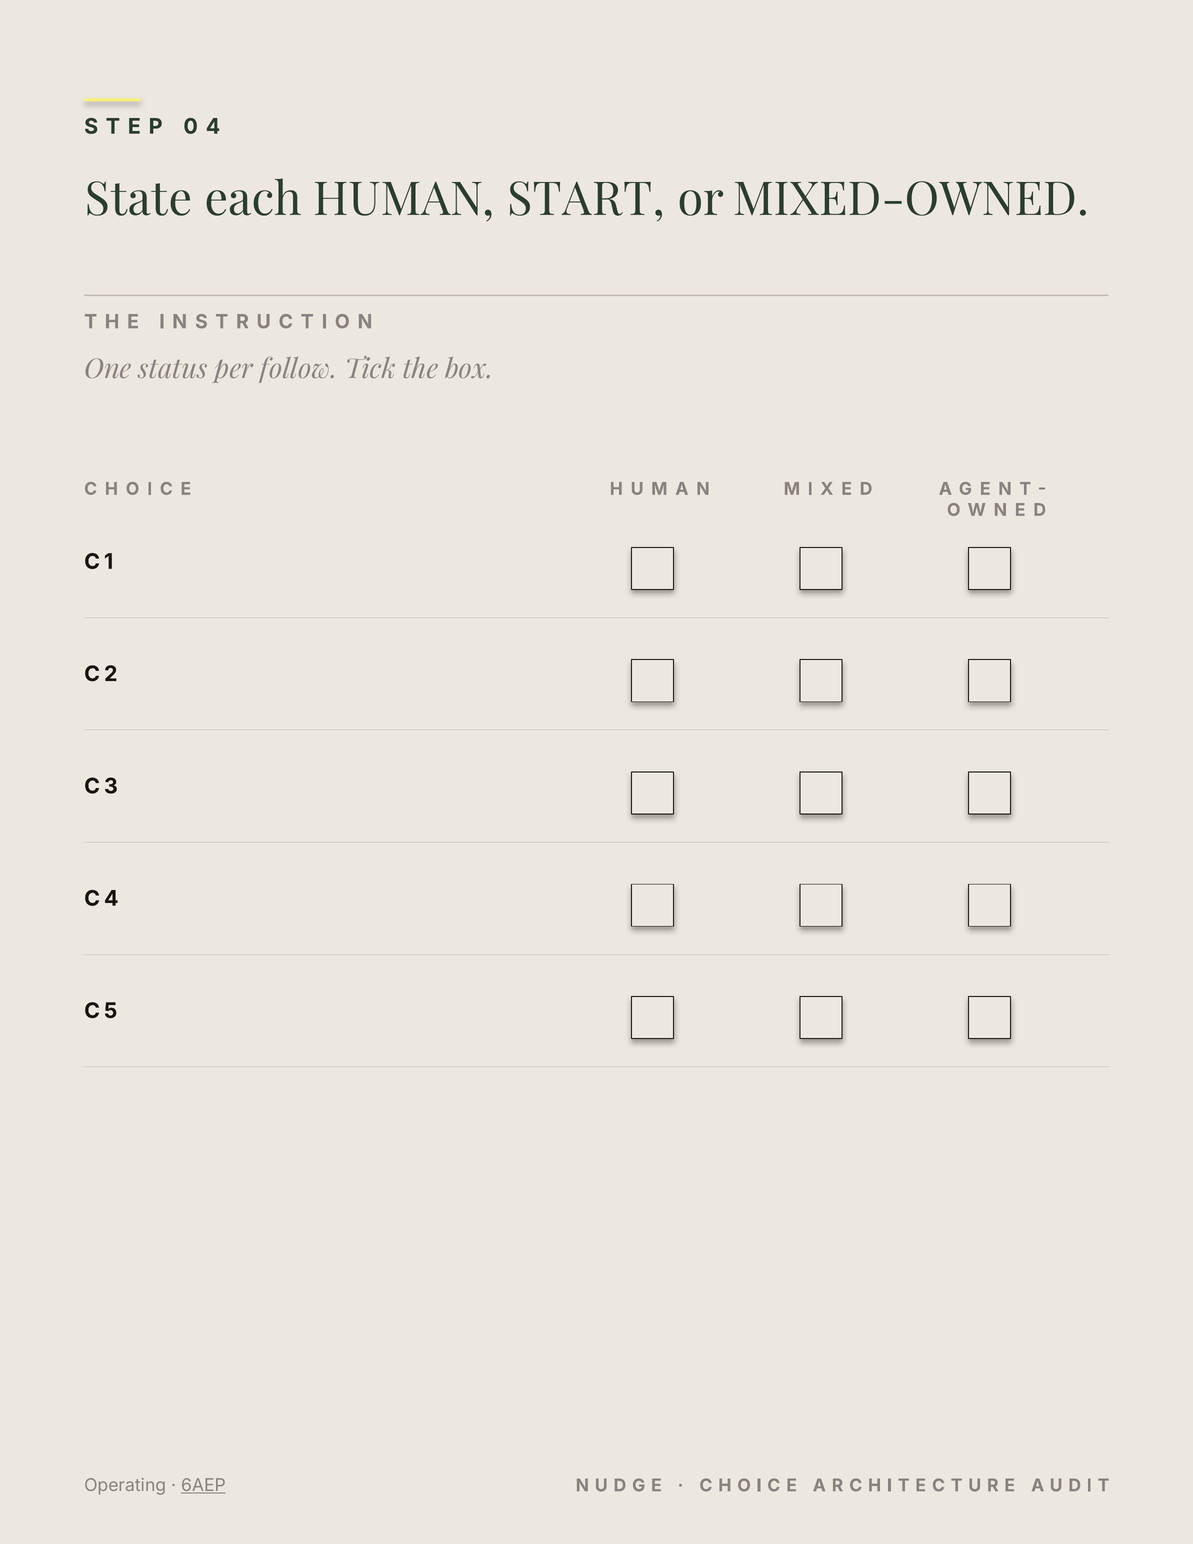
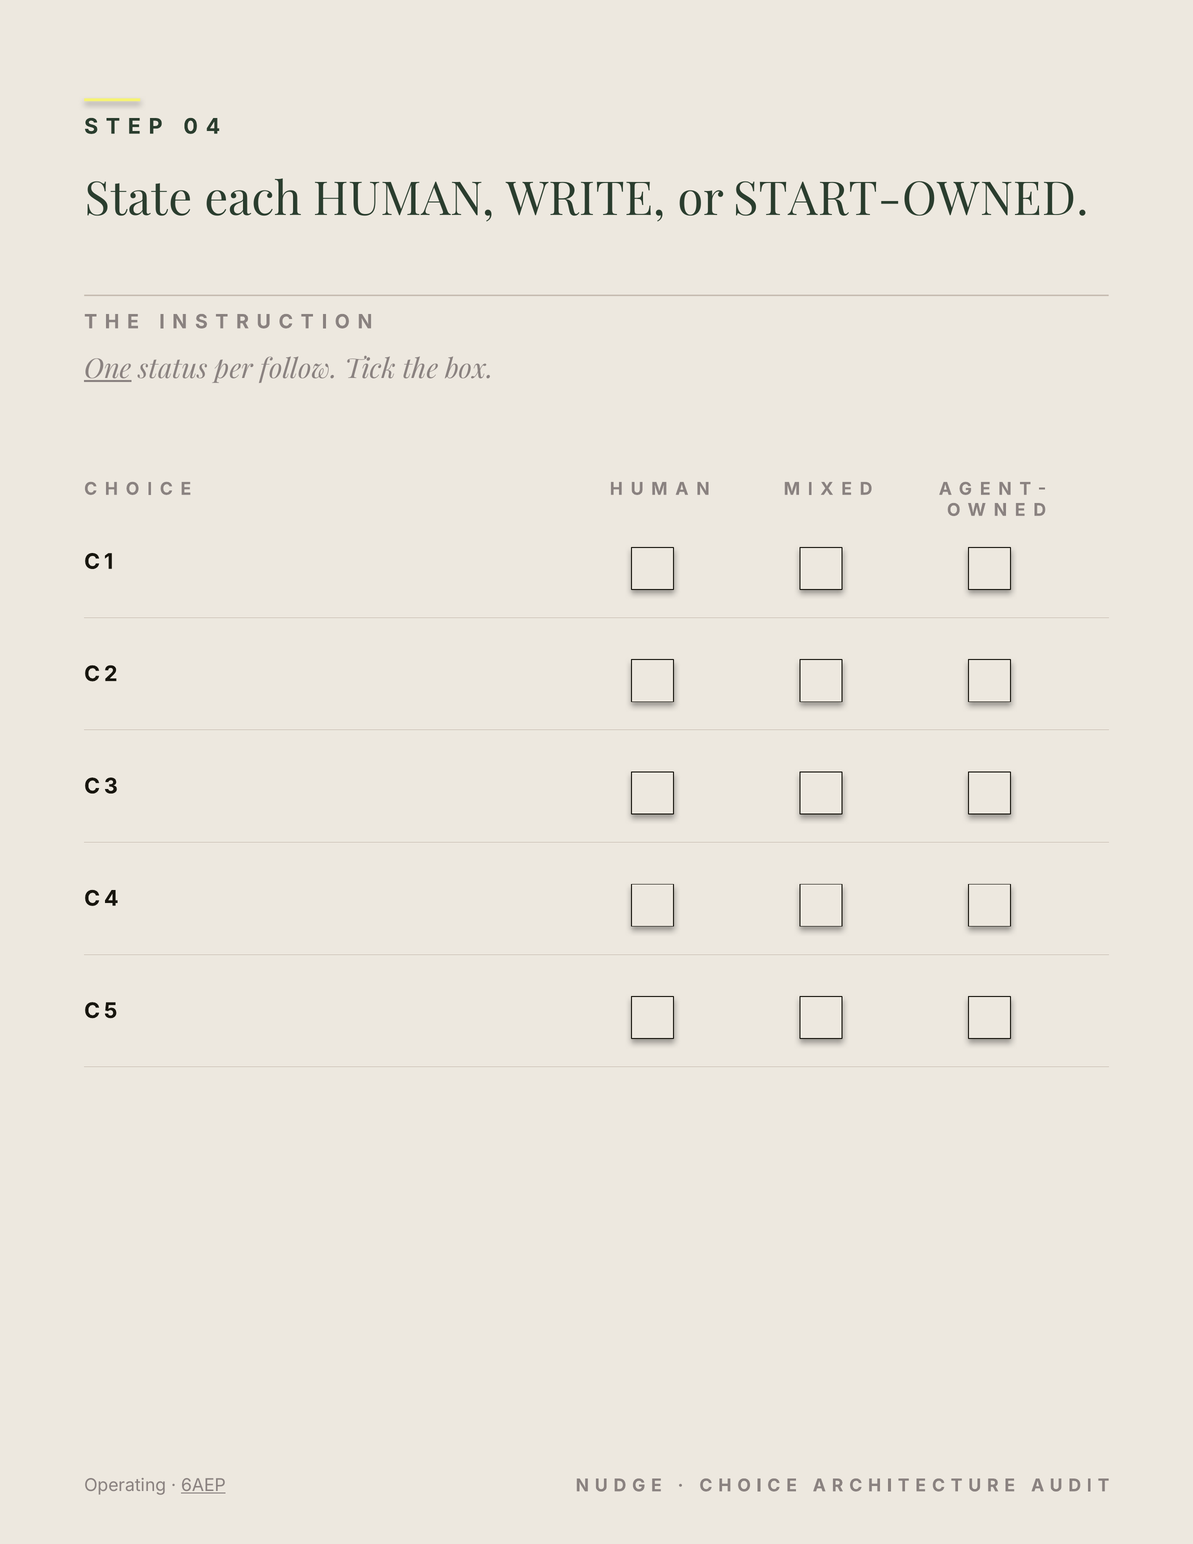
START: START -> WRITE (586, 200)
MIXED-OWNED: MIXED-OWNED -> START-OWNED (911, 200)
One underline: none -> present (108, 369)
